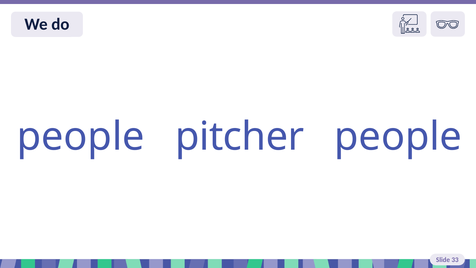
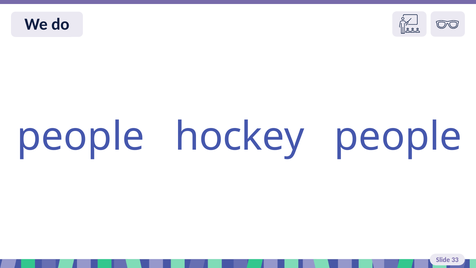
pitcher: pitcher -> hockey (240, 137)
